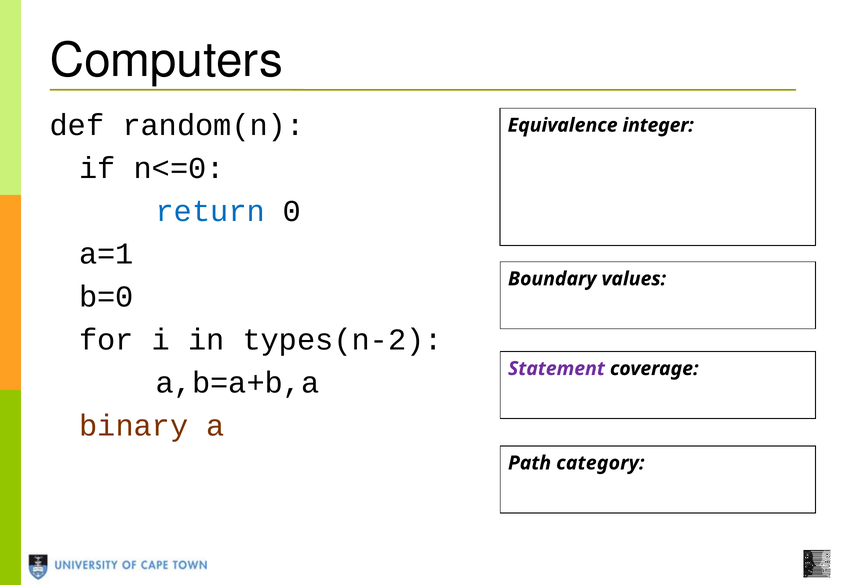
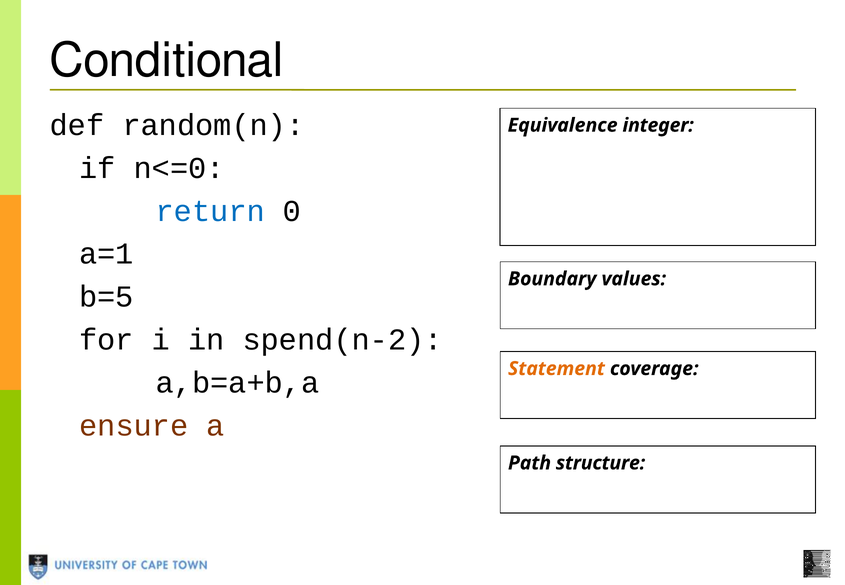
Computers: Computers -> Conditional (167, 61)
b=0: b=0 -> b=5 (106, 297)
types(n-2: types(n-2 -> spend(n-2 (343, 340)
Statement colour: purple -> orange (556, 369)
binary: binary -> ensure (134, 425)
category: category -> structure (601, 463)
